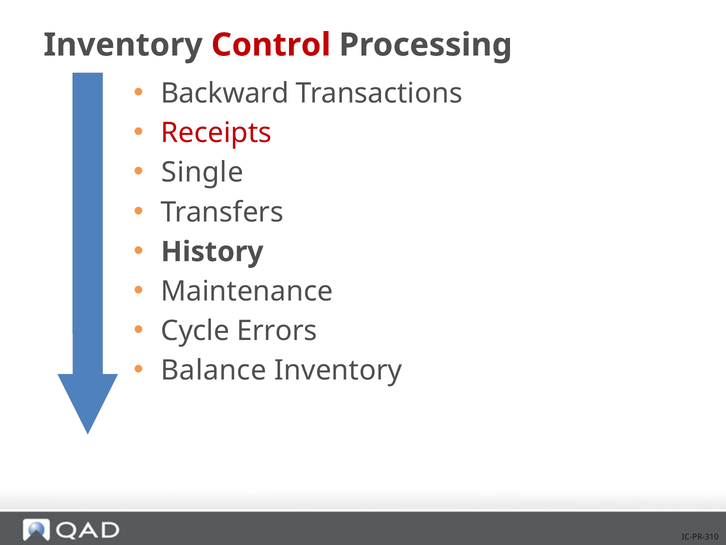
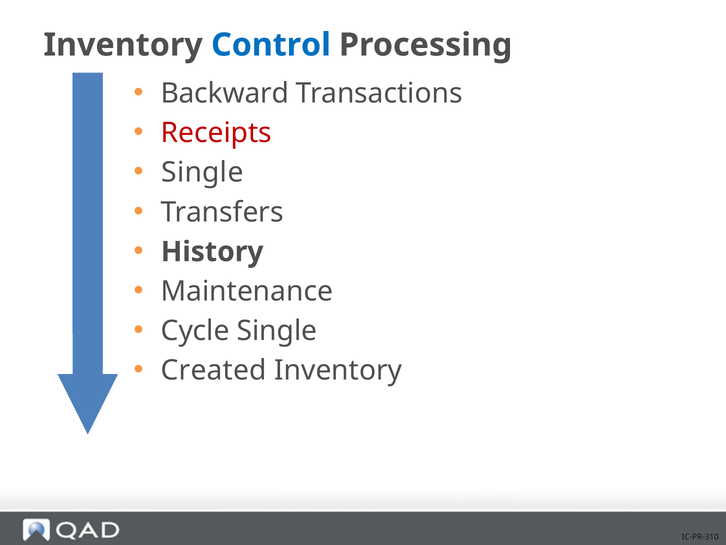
Control colour: red -> blue (271, 45)
Cycle Errors: Errors -> Single (277, 331)
Balance: Balance -> Created (214, 370)
